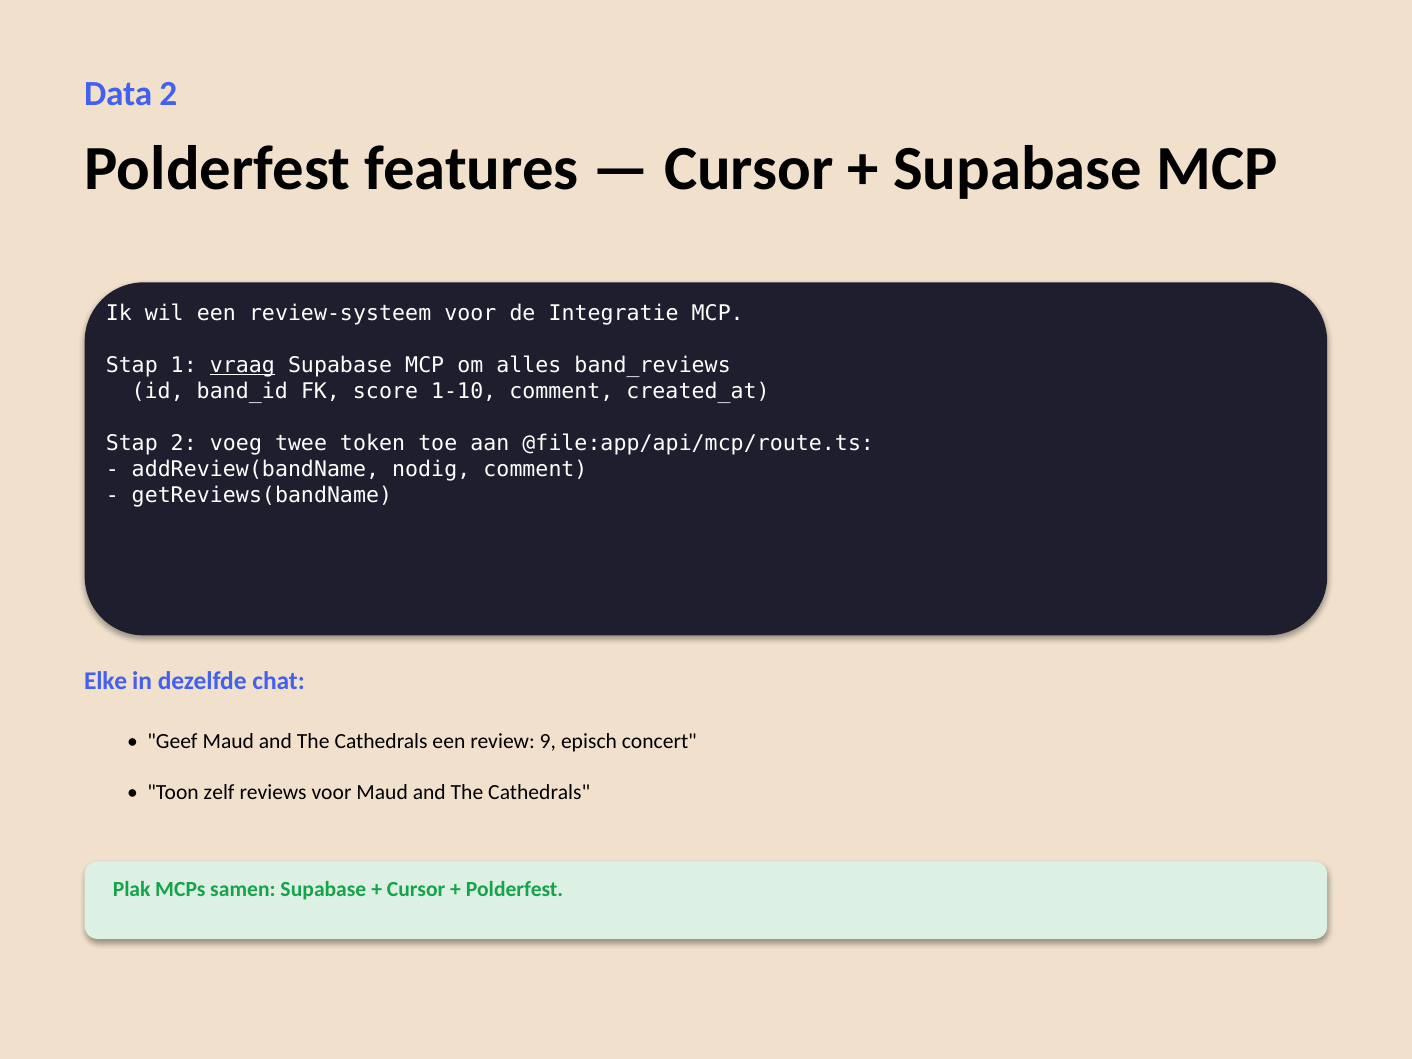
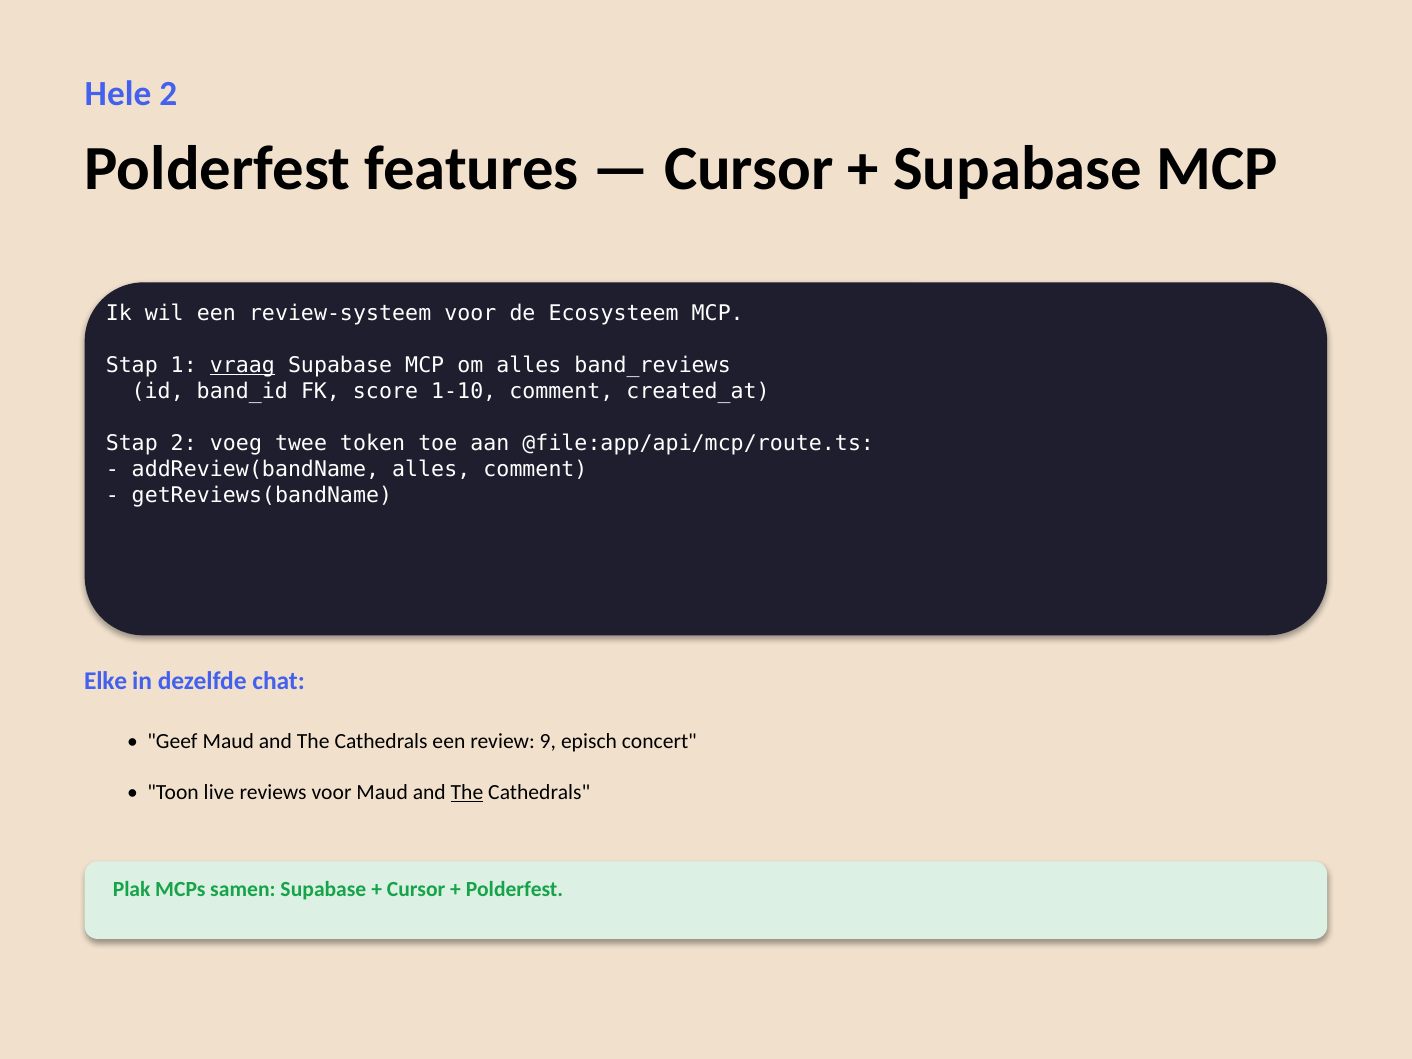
Data: Data -> Hele (118, 94)
Integratie: Integratie -> Ecosysteem (614, 314)
addReview(bandName nodig: nodig -> alles (431, 469)
zelf: zelf -> live (219, 792)
The underline: none -> present (467, 792)
